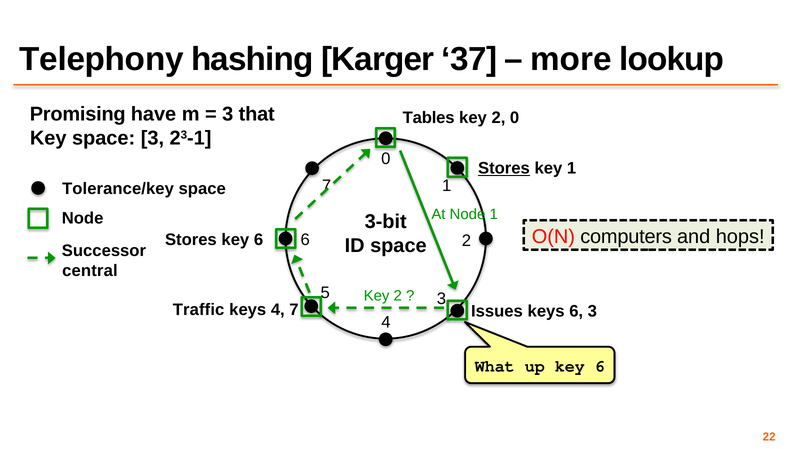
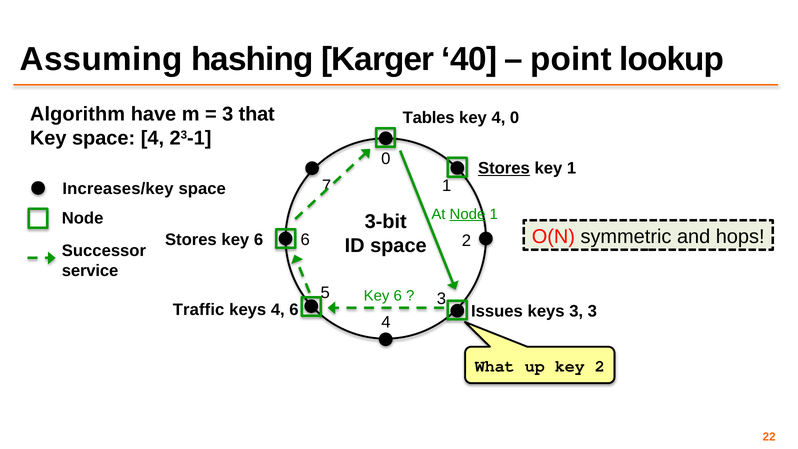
Telephony: Telephony -> Assuming (101, 59)
37: 37 -> 40 (469, 59)
more: more -> point (571, 59)
Promising: Promising -> Algorithm (78, 114)
2: 2 -> 4 (498, 118)
space 3: 3 -> 4 (152, 138)
Tolerance/key: Tolerance/key -> Increases/key (118, 189)
Node underline: none -> present (467, 214)
computers: computers -> symmetric (626, 236)
central: central -> service (90, 271)
2: 2 -> 6 (398, 296)
4 7: 7 -> 6 (294, 310)
keys 6: 6 -> 3 (576, 311)
up key 6: 6 -> 2 (600, 366)
